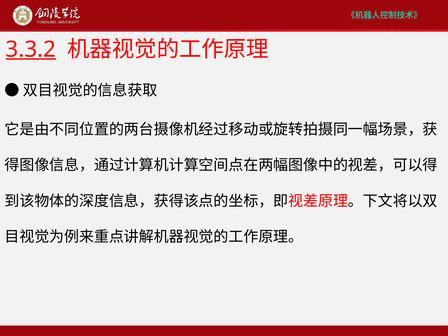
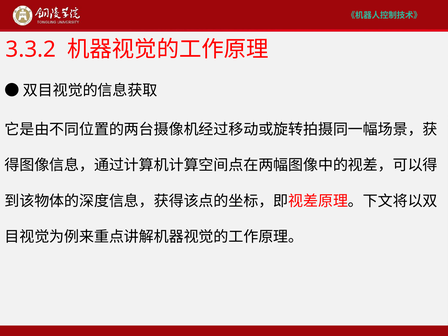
3.3.2 underline: present -> none (31, 49)
